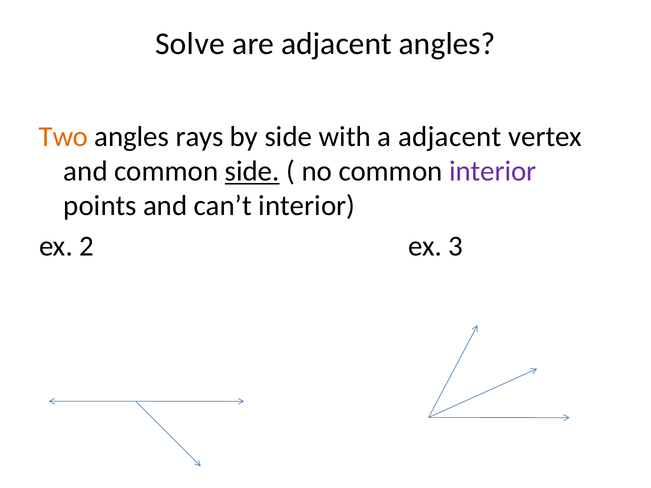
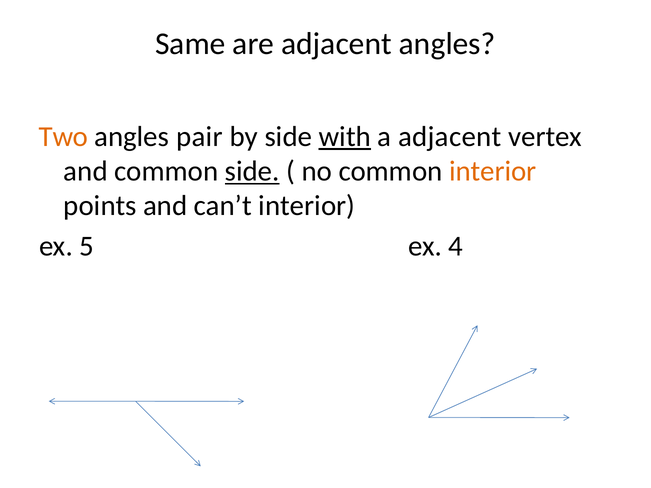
Solve: Solve -> Same (190, 44)
rays: rays -> pair (199, 137)
with underline: none -> present (345, 137)
interior colour: purple -> orange (493, 171)
2: 2 -> 5 (87, 247)
3: 3 -> 4 (456, 247)
